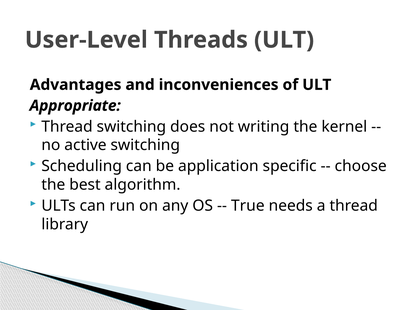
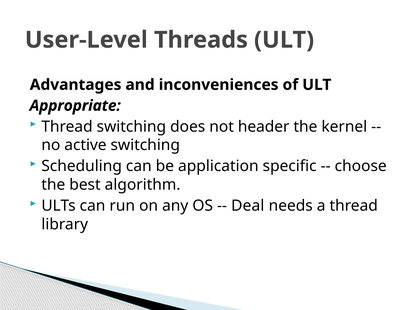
writing: writing -> header (264, 127)
True: True -> Deal (248, 206)
